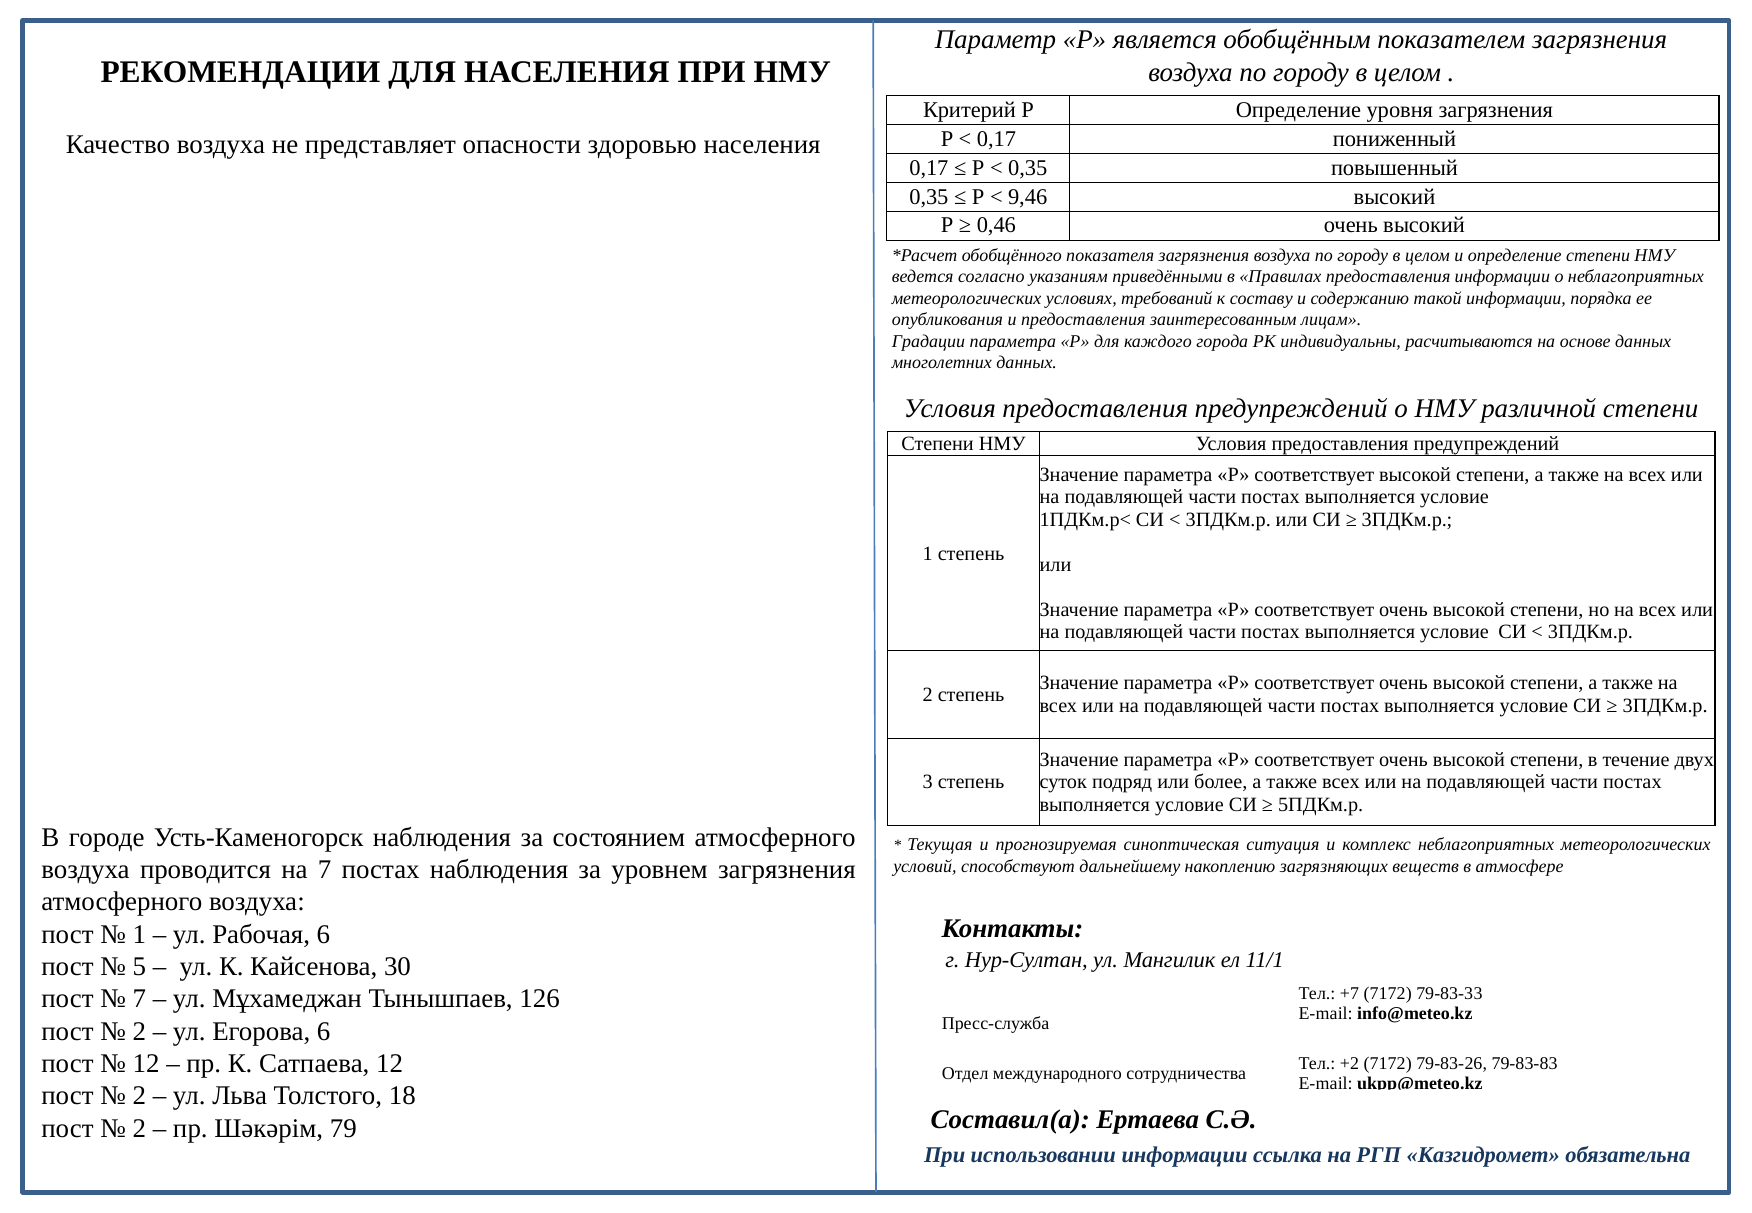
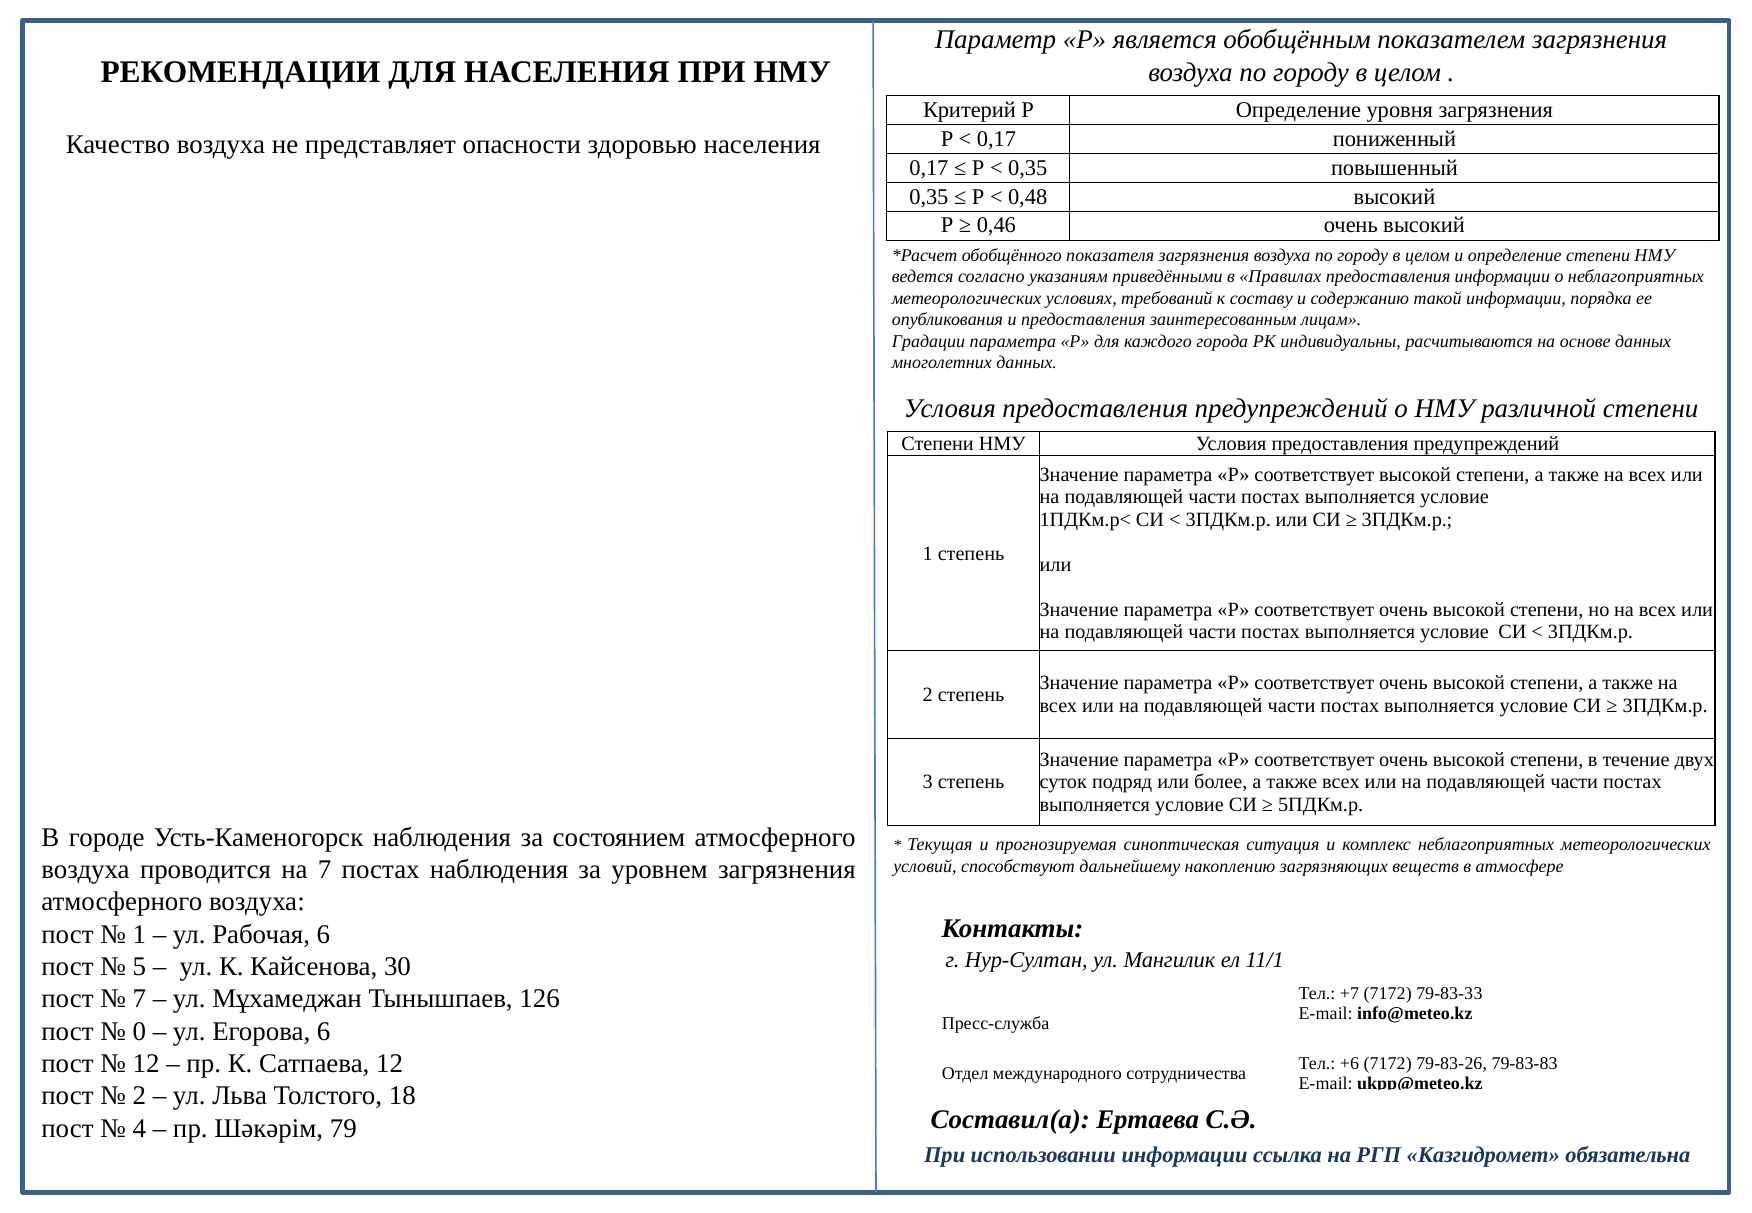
9,46: 9,46 -> 0,48 (1028, 197)
2: 2 -> 0 (139, 1031)
+2: +2 -> +6 (1349, 1063)
2: 2 -> 4 (139, 1128)
